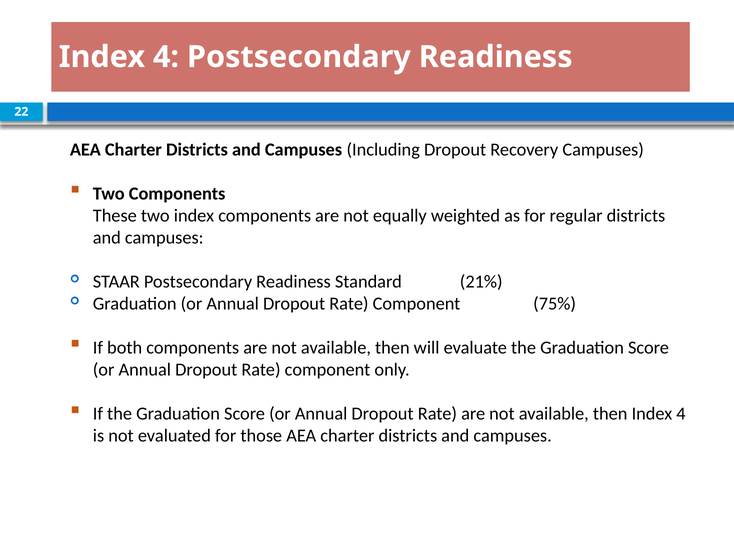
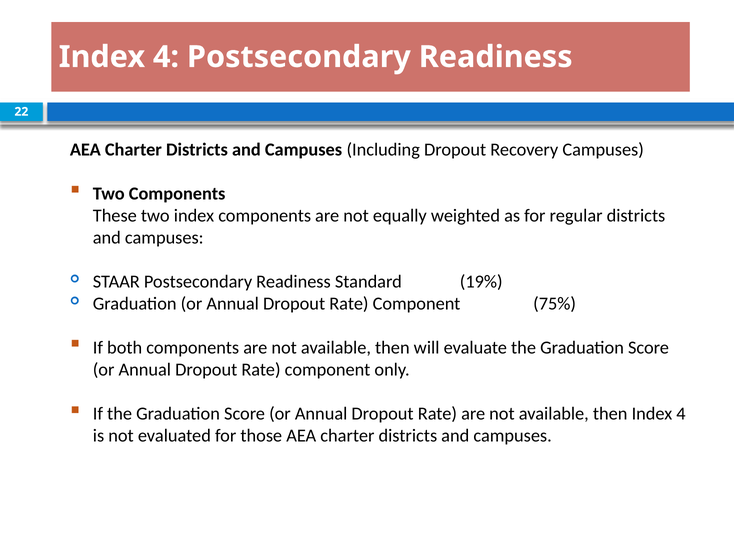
21%: 21% -> 19% (481, 282)
